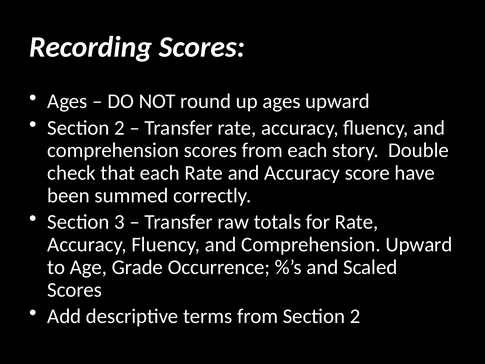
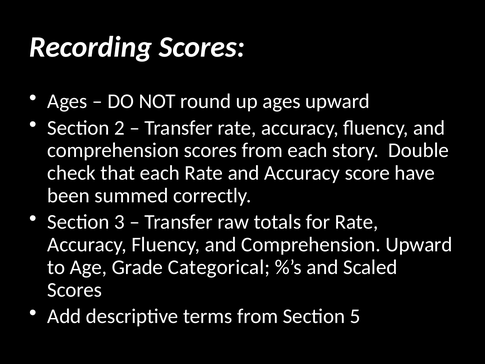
Occurrence: Occurrence -> Categorical (219, 267)
from Section 2: 2 -> 5 (355, 316)
